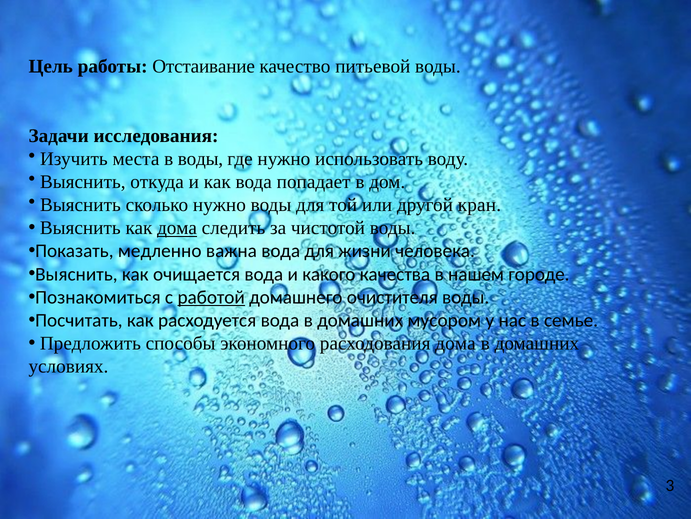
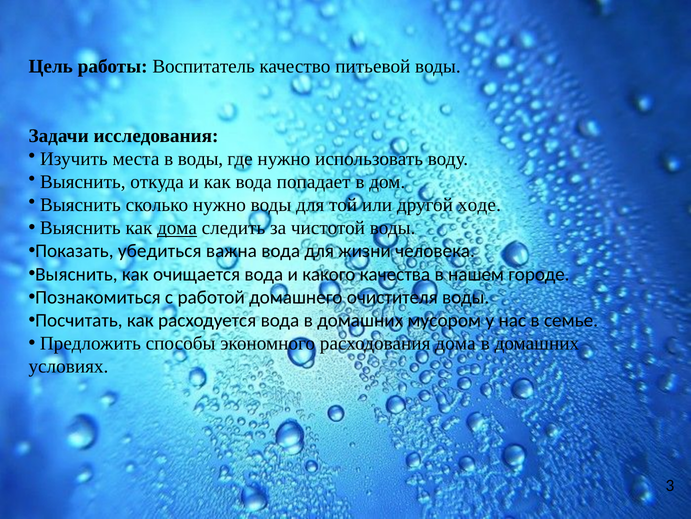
Отстаивание: Отстаивание -> Воспитатель (204, 66)
кран: кран -> ходе (479, 205)
медленно: медленно -> убедиться (160, 251)
работой underline: present -> none (211, 297)
